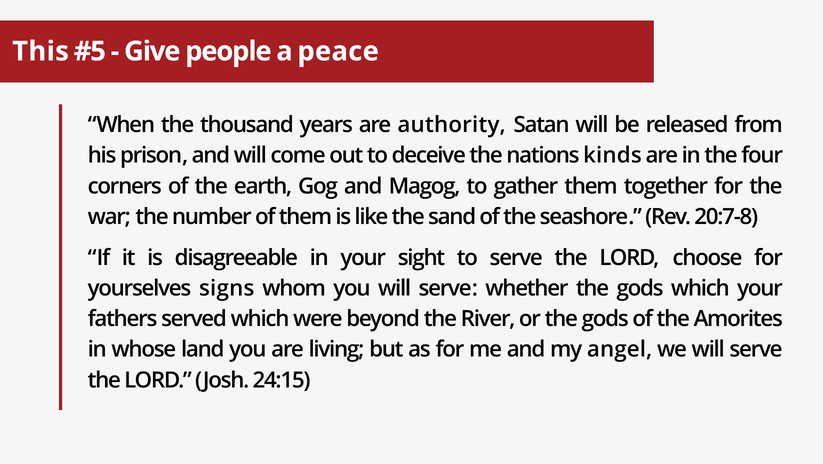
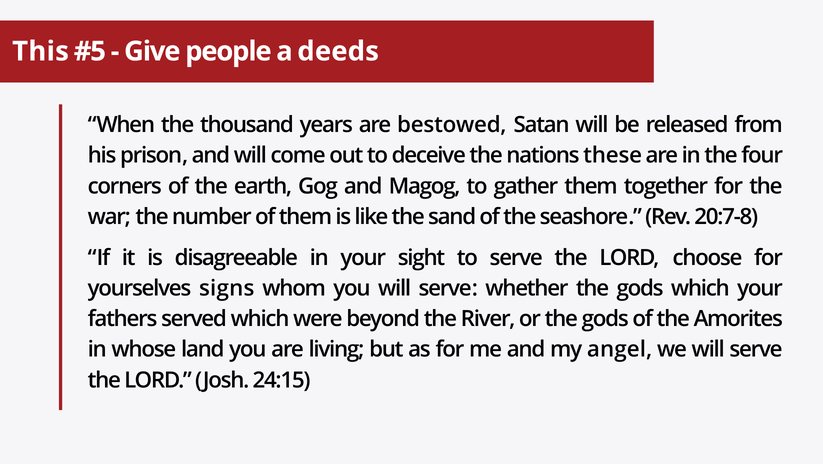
peace: peace -> deeds (338, 51)
authority: authority -> bestowed (452, 125)
kinds: kinds -> these (613, 156)
